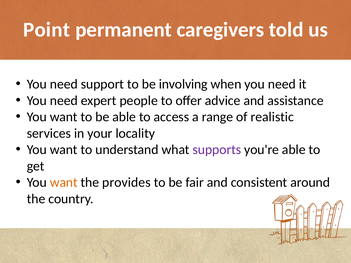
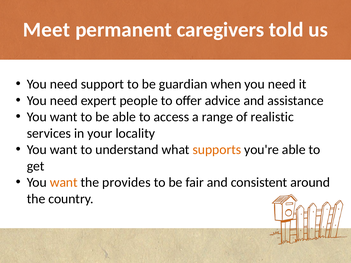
Point: Point -> Meet (47, 30)
involving: involving -> guardian (183, 84)
supports colour: purple -> orange (217, 150)
